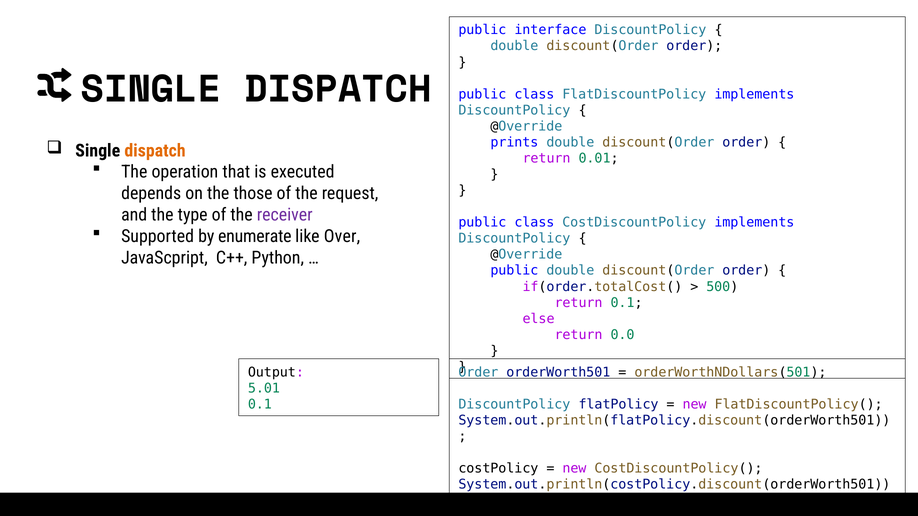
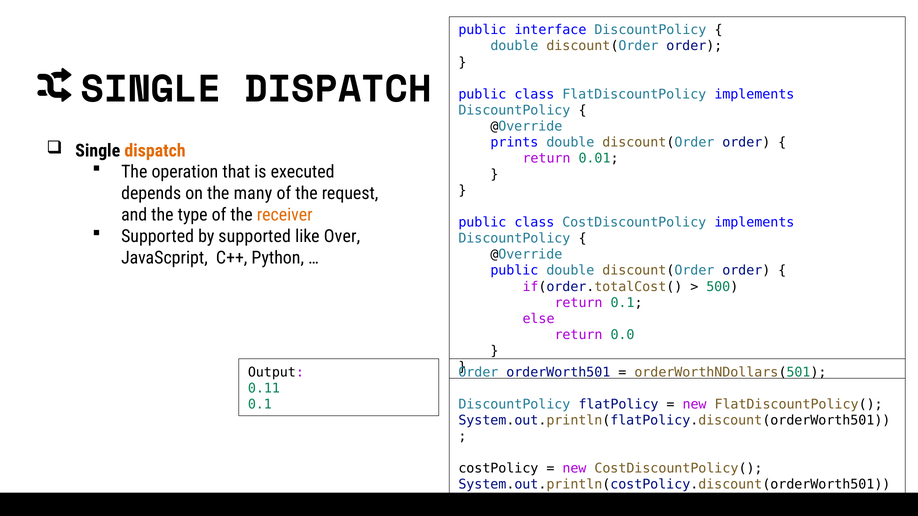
those: those -> many (253, 194)
receiver colour: purple -> orange (285, 215)
by enumerate: enumerate -> supported (255, 236)
5.01: 5.01 -> 0.11 (264, 388)
